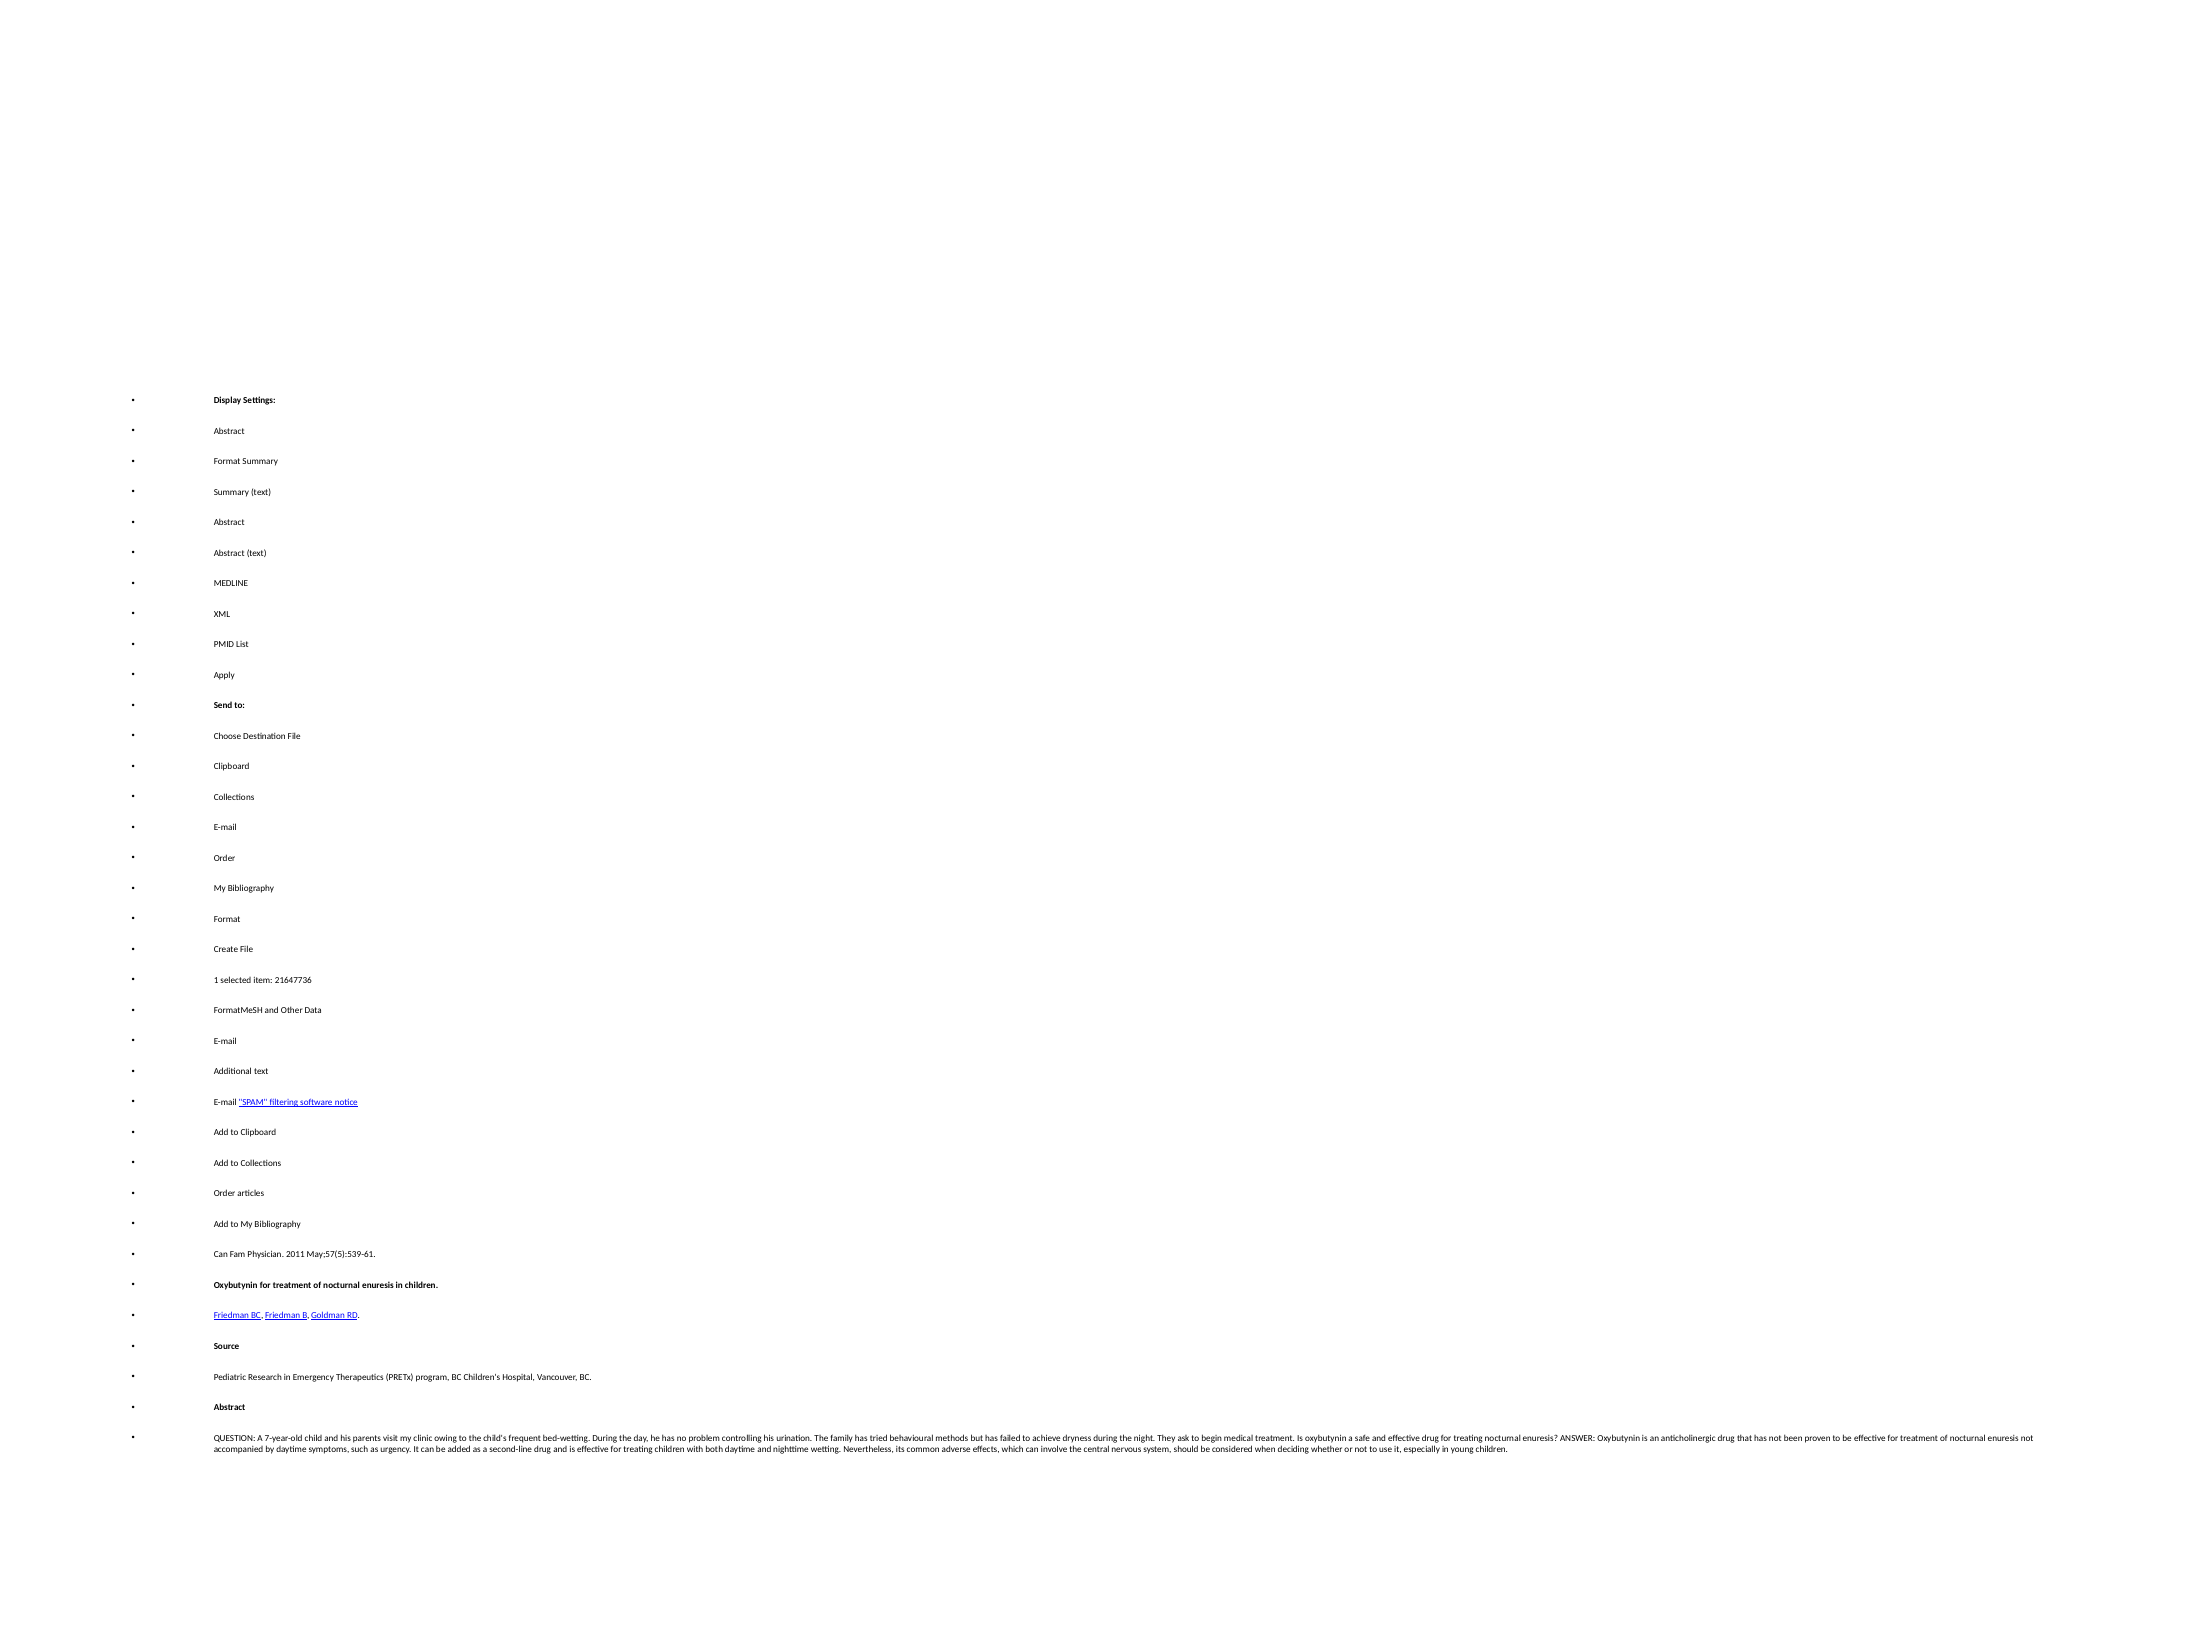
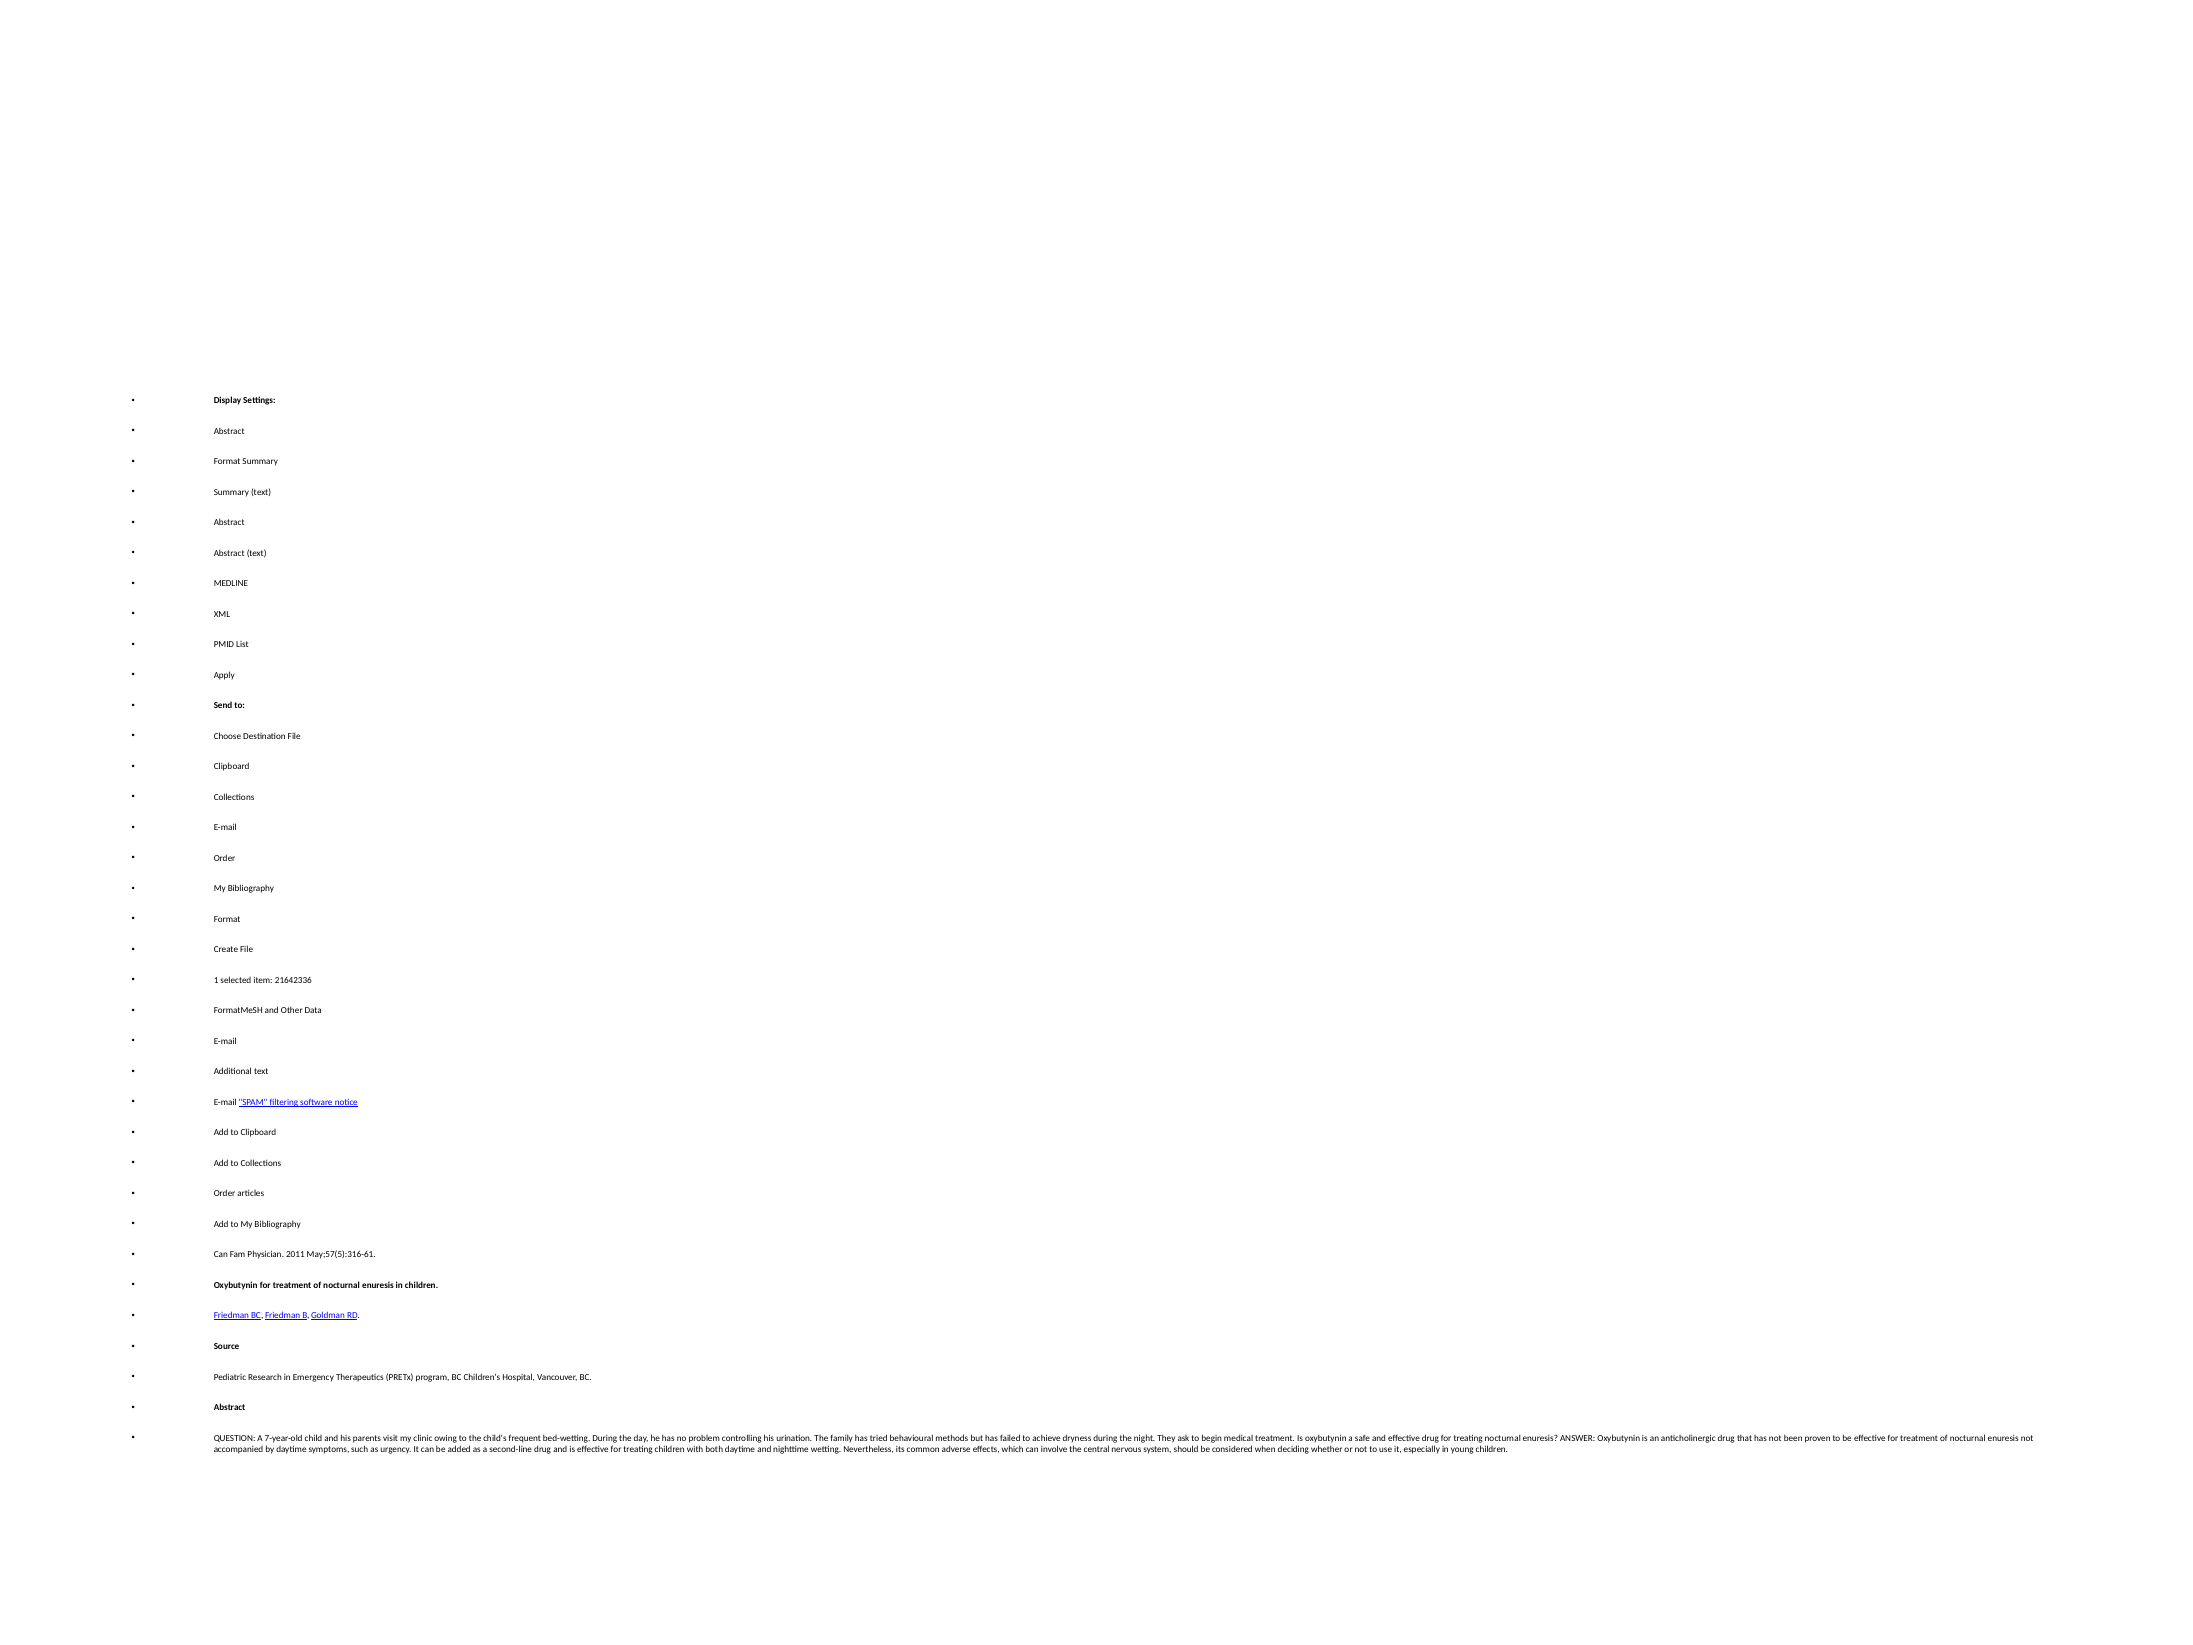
21647736: 21647736 -> 21642336 (293, 980)
May;57(5):539-61: May;57(5):539-61 -> May;57(5):316-61 (341, 1255)
